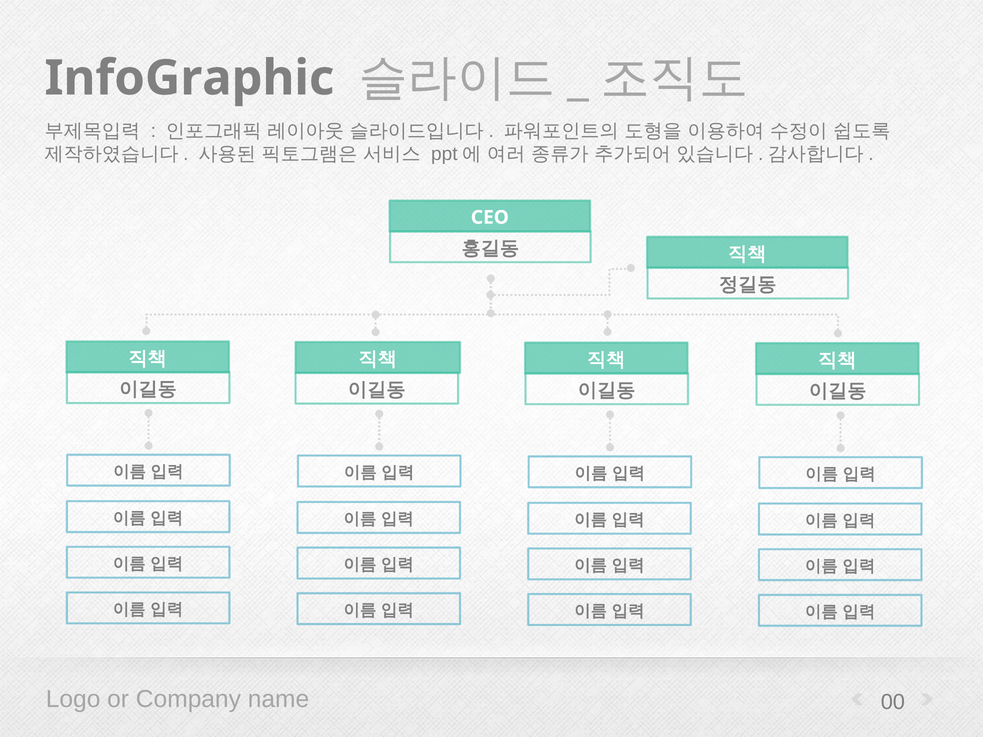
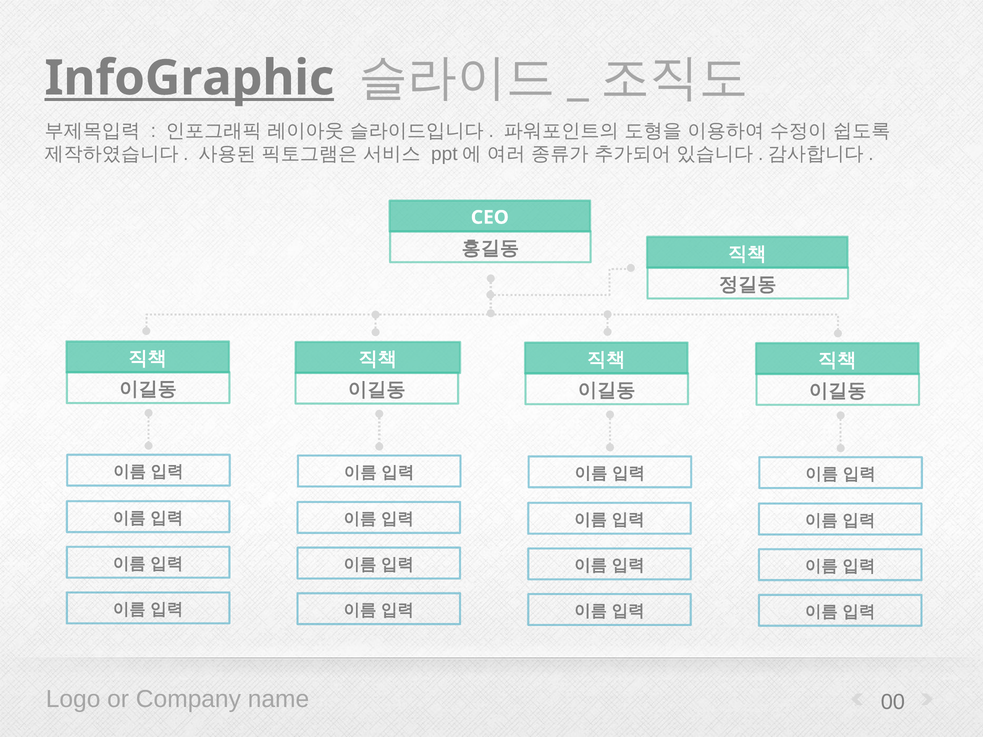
InfoGraphic underline: none -> present (189, 78)
